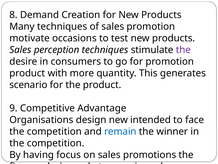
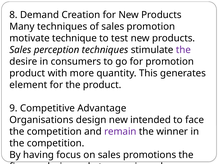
occasions: occasions -> technique (74, 38)
scenario: scenario -> element (28, 85)
remain colour: blue -> purple (120, 131)
